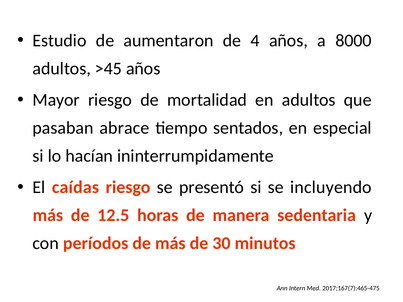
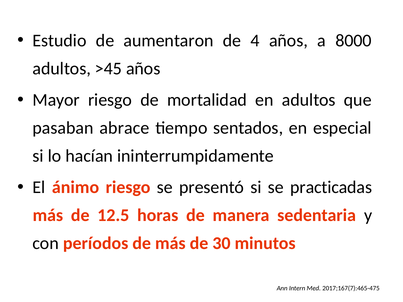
caídas: caídas -> ánimo (76, 188)
incluyendo: incluyendo -> practicadas (331, 188)
